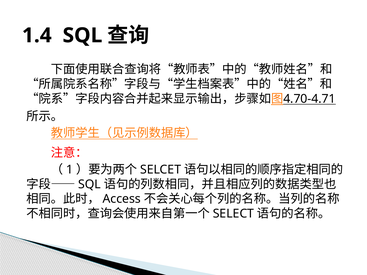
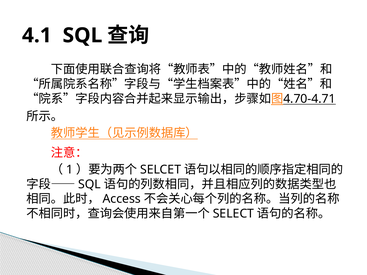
1.4: 1.4 -> 4.1 (37, 35)
